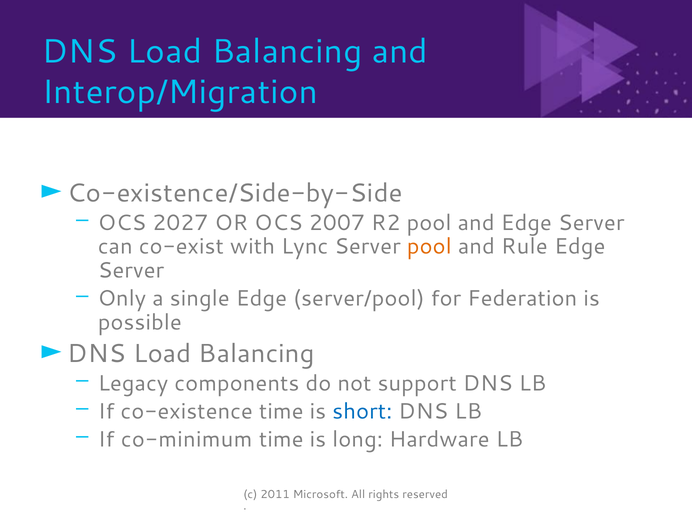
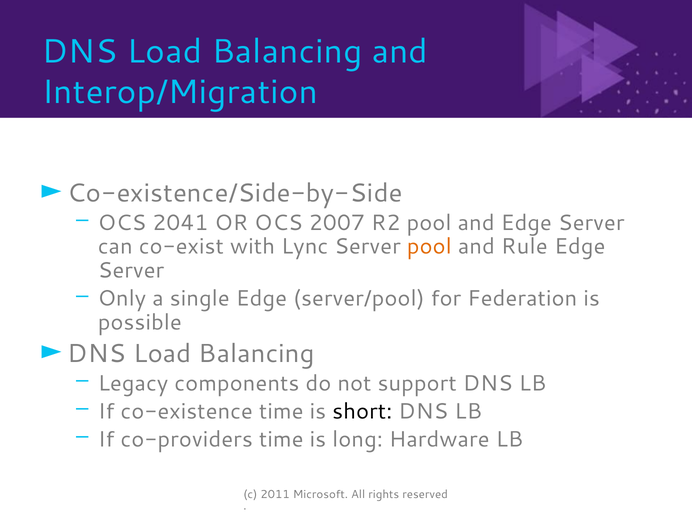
2027: 2027 -> 2041 (180, 223)
short colour: blue -> black (362, 411)
co-minimum: co-minimum -> co-providers (187, 439)
